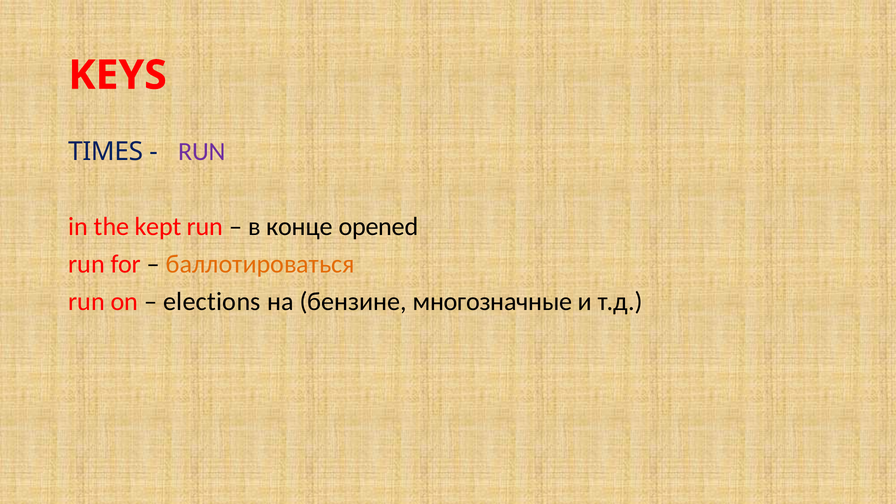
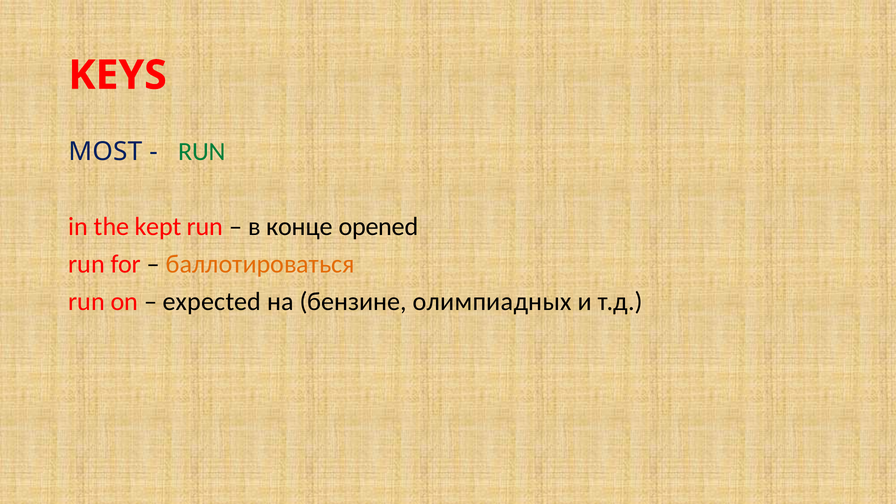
TIMES: TIMES -> MOST (105, 151)
RUN colour: purple -> green (202, 151)
elections: elections -> expected (212, 302)
многозначные: многозначные -> олимпиадных (492, 302)
